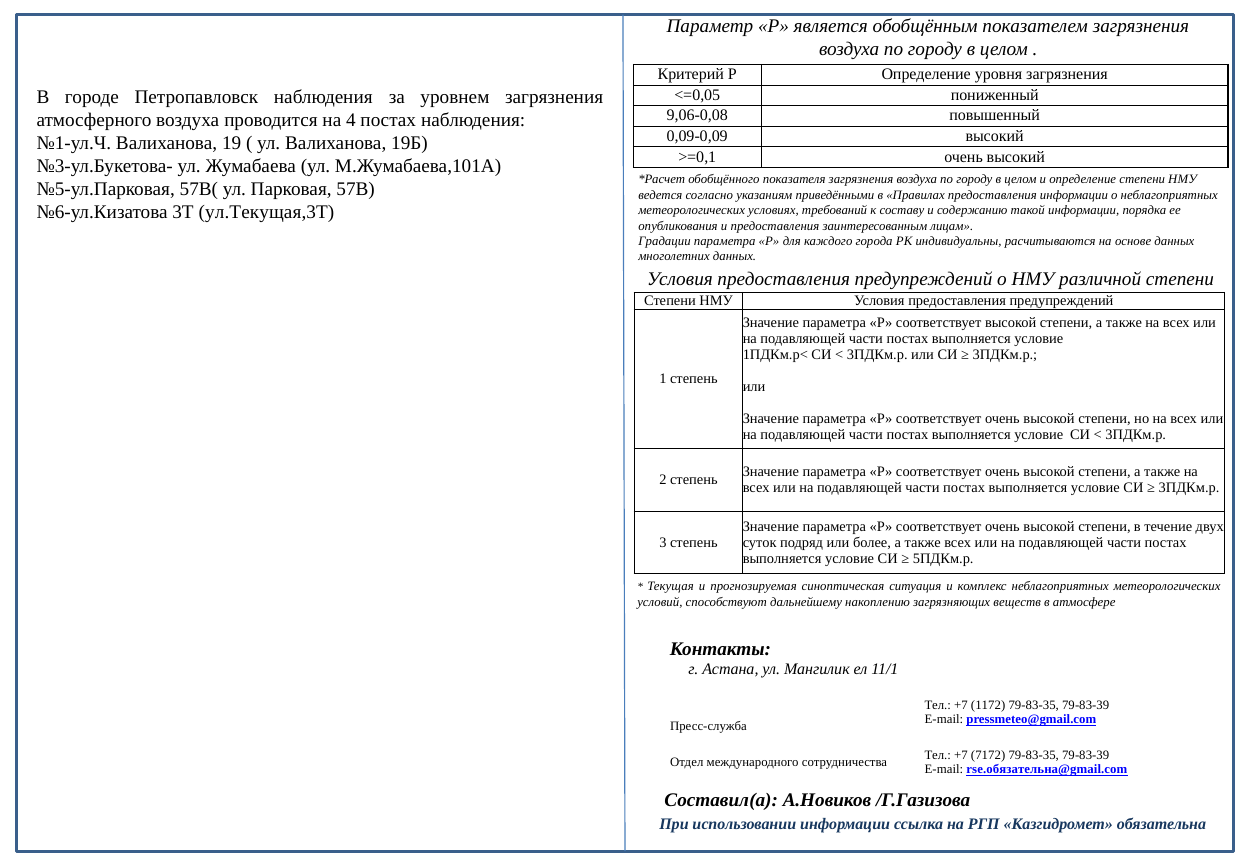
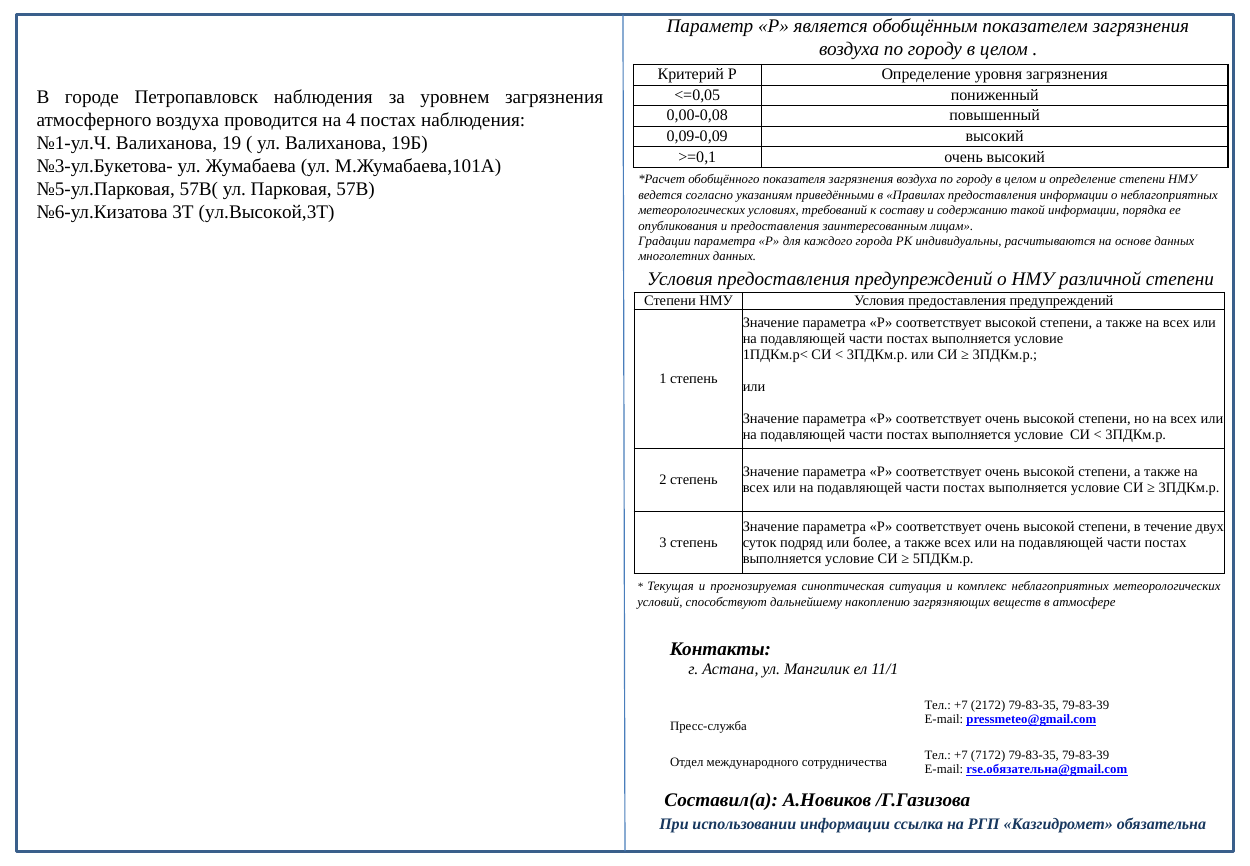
9,06-0,08: 9,06-0,08 -> 0,00-0,08 (697, 116)
ул.Текущая,3Т: ул.Текущая,3Т -> ул.Высокой,3Т (267, 212)
1172: 1172 -> 2172 (988, 705)
